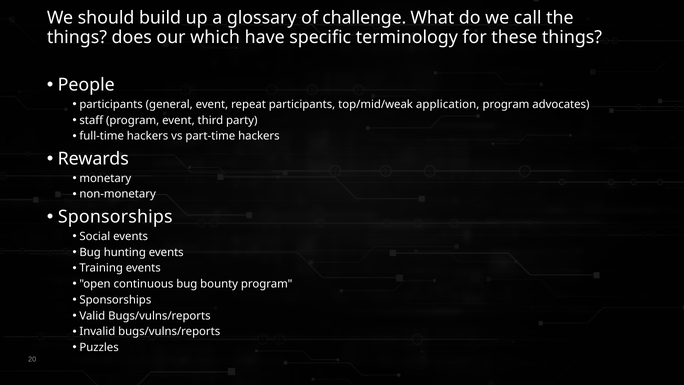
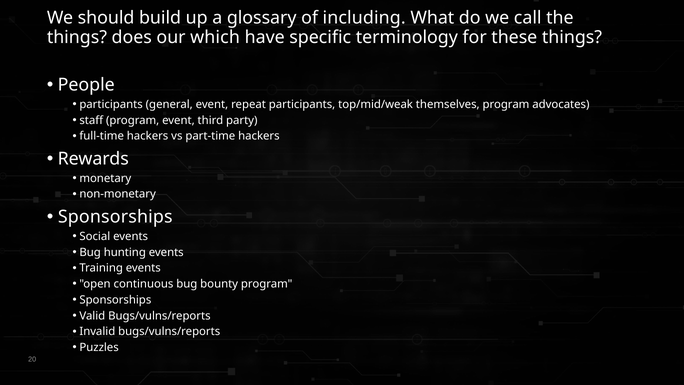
challenge: challenge -> including (364, 18)
application: application -> themselves (448, 104)
